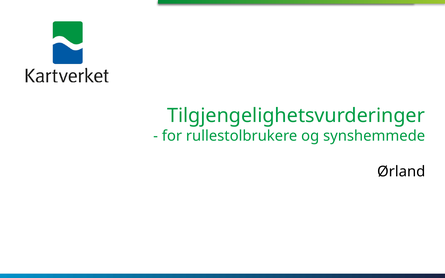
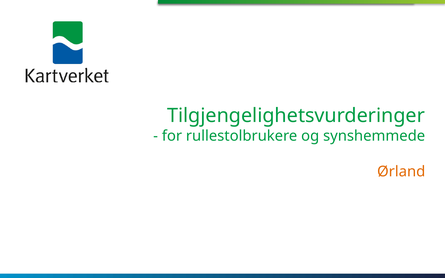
Ørland colour: black -> orange (401, 172)
